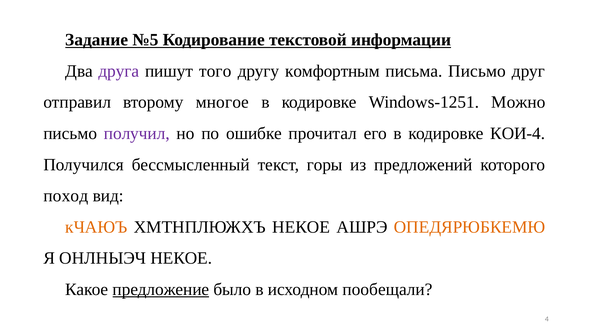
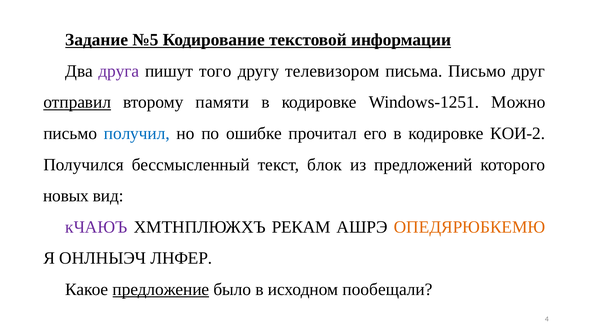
комфортным: комфортным -> телевизором (332, 71)
отправил underline: none -> present (77, 102)
многое: многое -> памяти (222, 102)
получил colour: purple -> blue (137, 134)
КОИ-4: КОИ-4 -> КОИ-2 (518, 134)
горы: горы -> блок (325, 165)
поход: поход -> новых (66, 196)
кЧАЮЪ colour: orange -> purple (96, 227)
ХМТНПЛЮЖХЪ НЕКОЕ: НЕКОЕ -> РЕКАМ (301, 227)
ОНЛНЫЭЧ НЕКОЕ: НЕКОЕ -> ЛНФЕР (181, 258)
